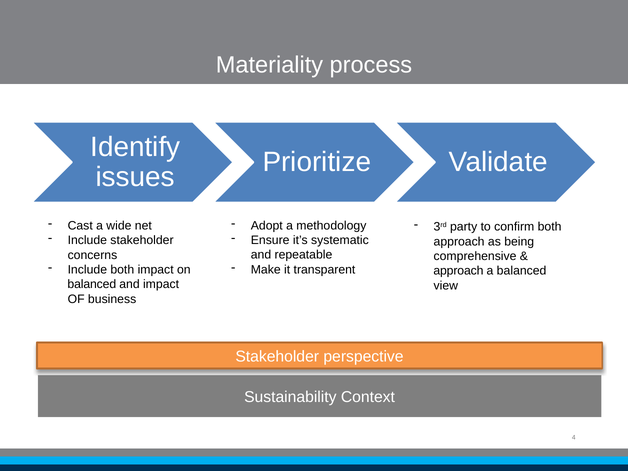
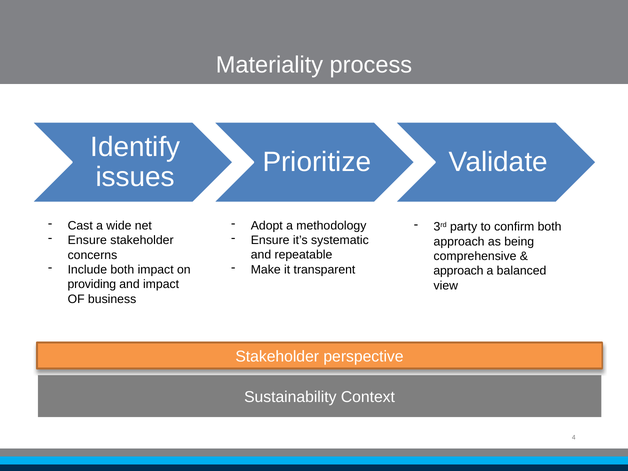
Include: Include -> Ensure (87, 240)
balanced: balanced -> providing (92, 284)
